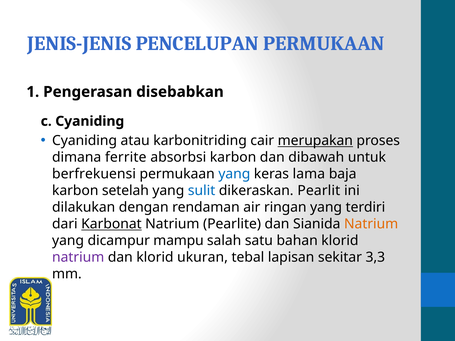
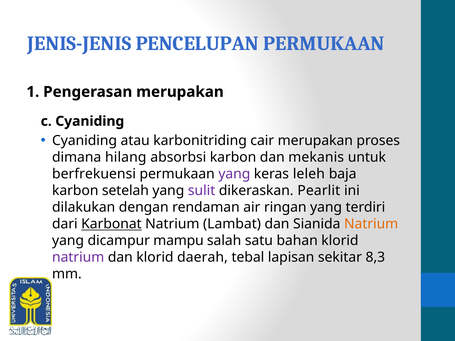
Pengerasan disebabkan: disebabkan -> merupakan (180, 92)
merupakan underline: present -> none (315, 141)
ferrite: ferrite -> hilang (126, 157)
dibawah: dibawah -> mekanis (316, 157)
yang colour: blue -> purple (234, 174)
lama: lama -> leleh (309, 174)
sulit colour: blue -> purple (202, 191)
Pearlite: Pearlite -> Lambat (232, 224)
ukuran: ukuran -> daerah (202, 258)
3,3: 3,3 -> 8,3 (375, 258)
